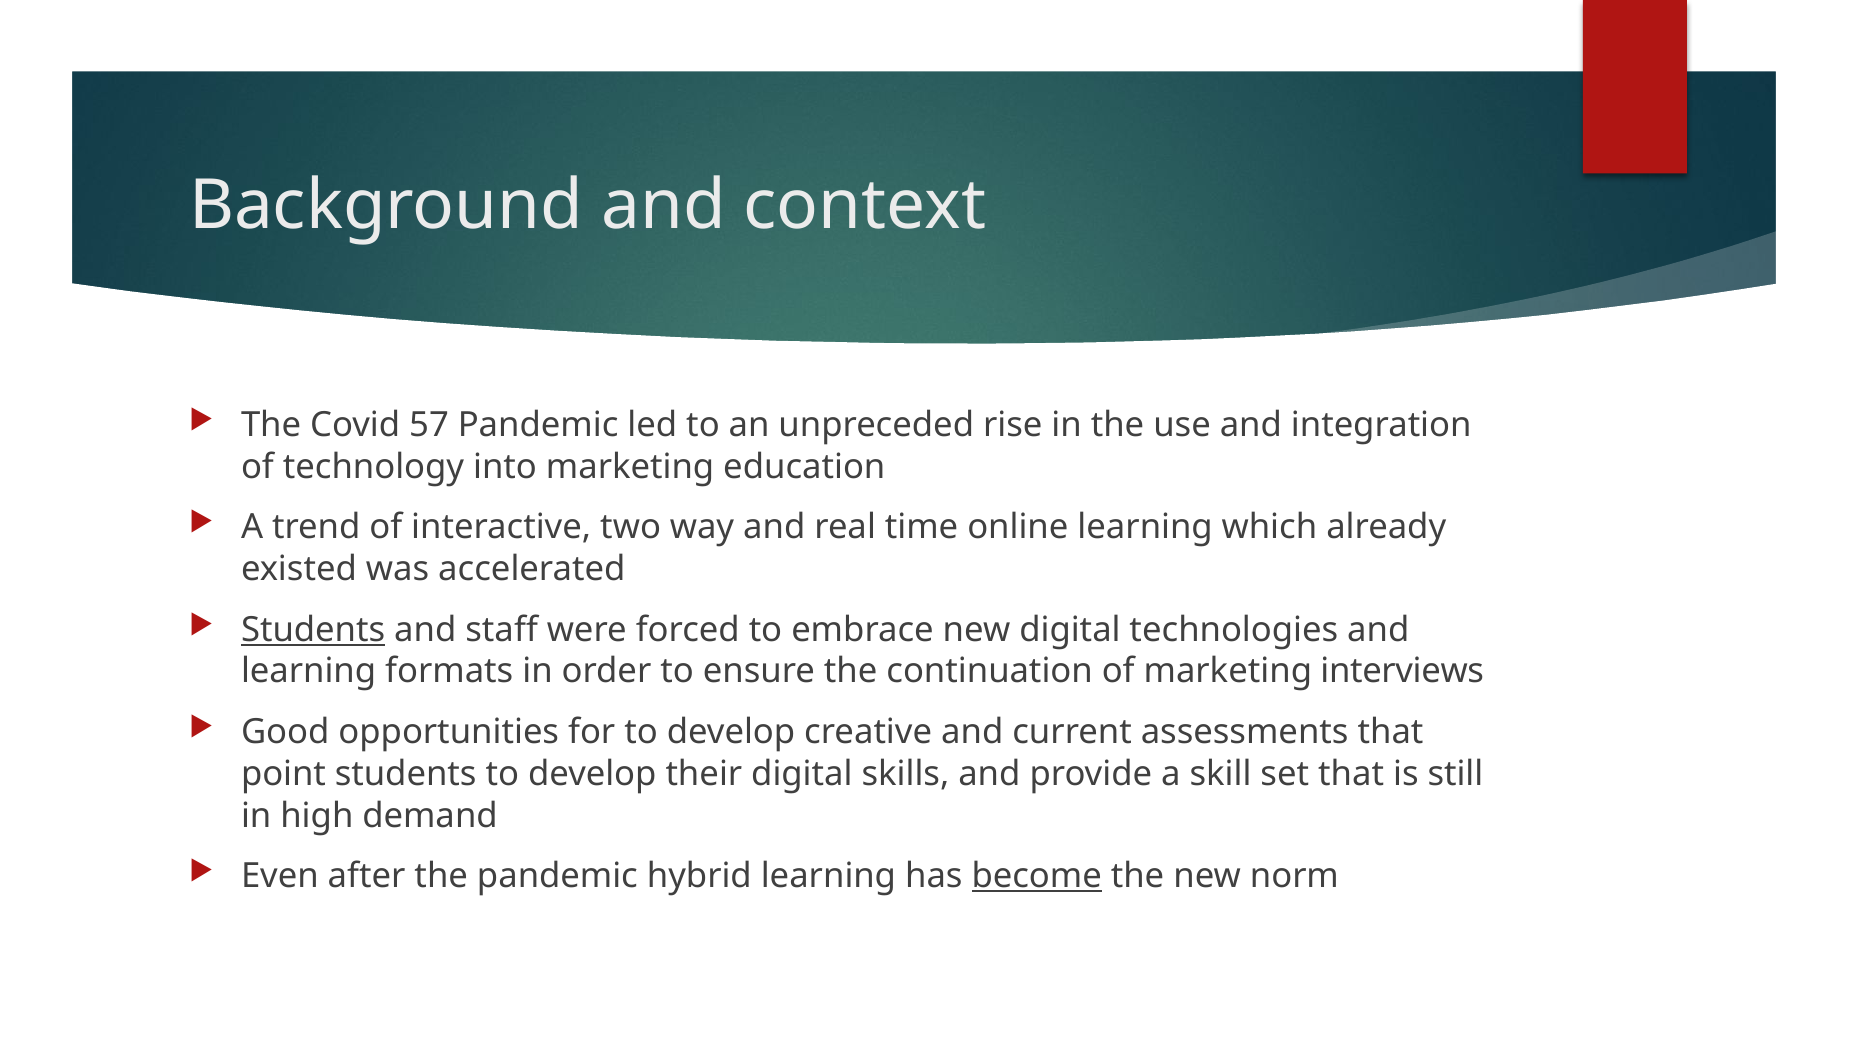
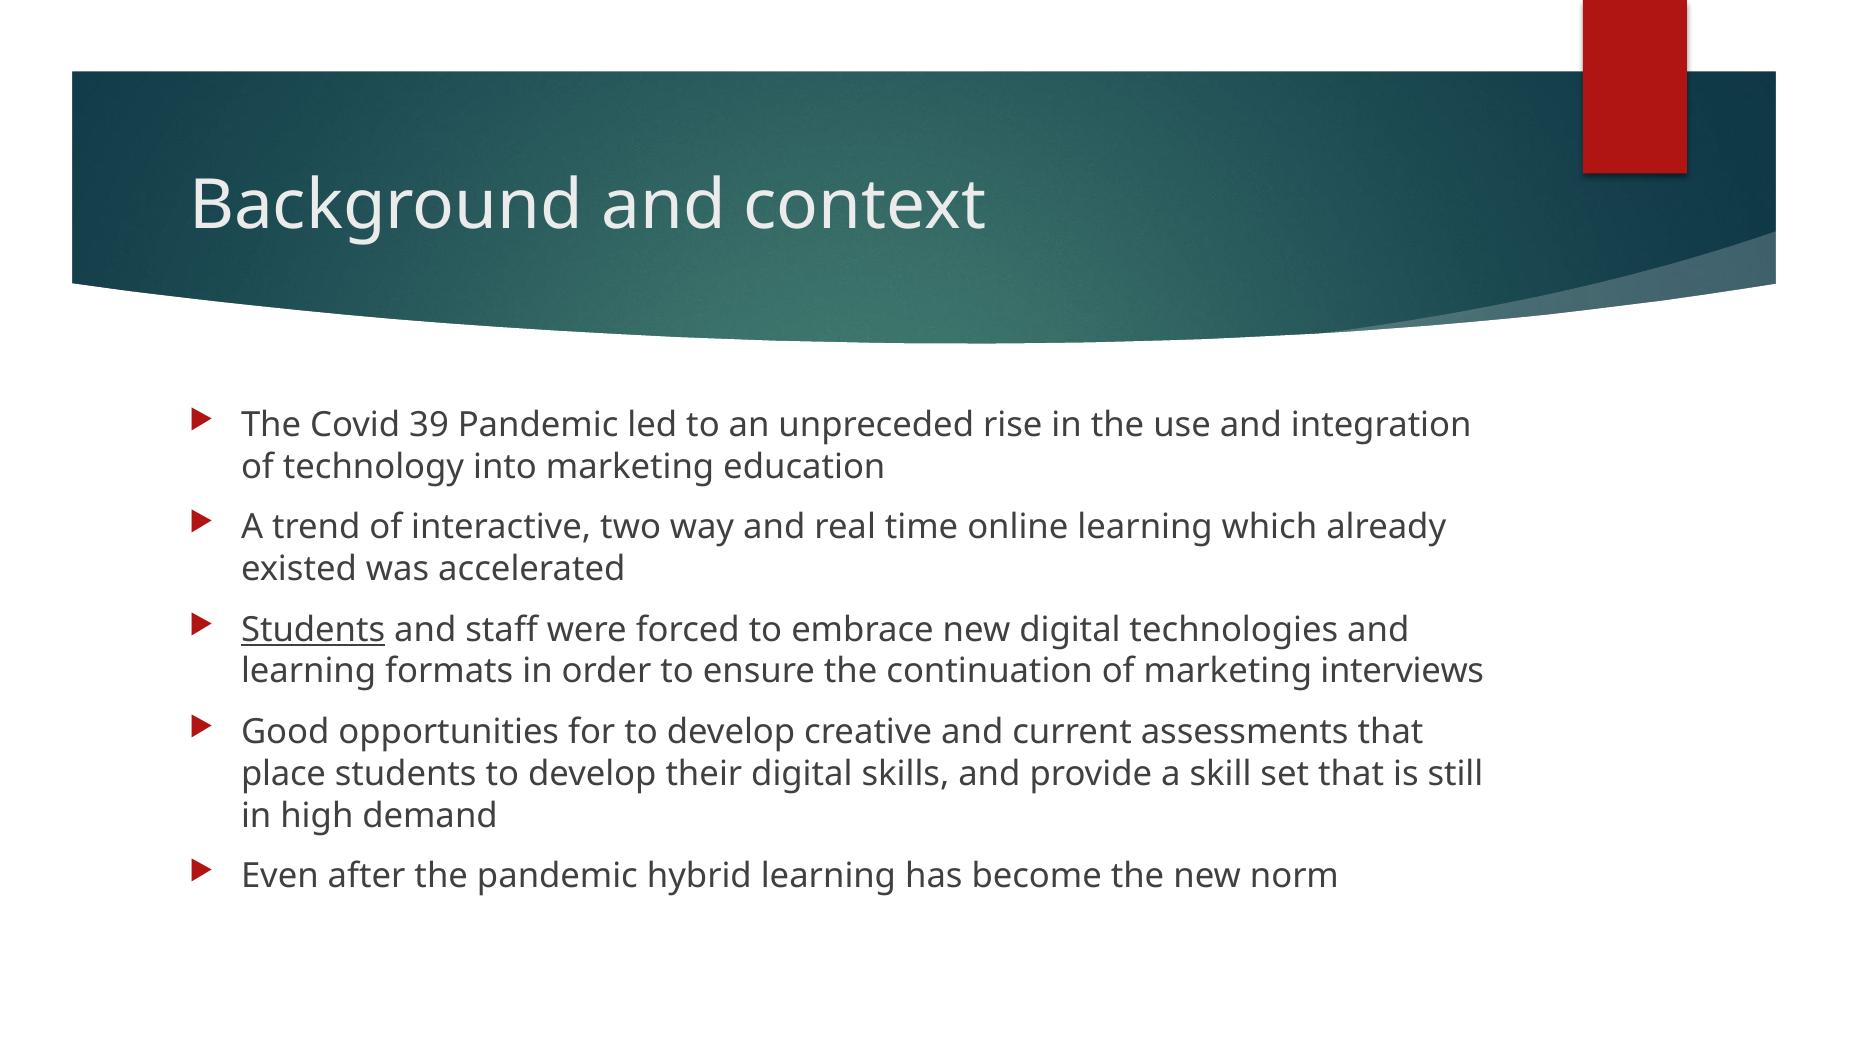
57: 57 -> 39 (429, 425)
point: point -> place (284, 774)
become underline: present -> none (1037, 877)
